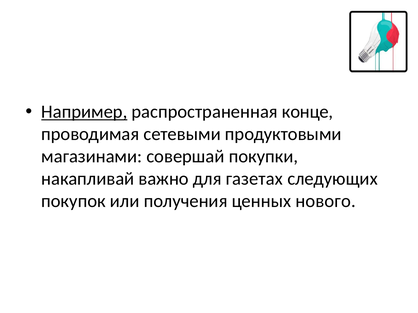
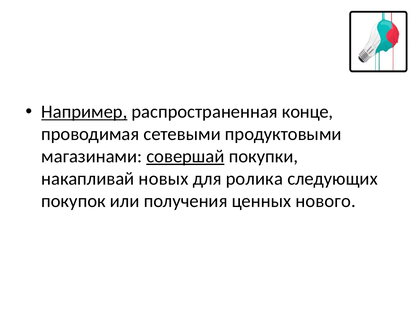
совершай underline: none -> present (185, 157)
важно: важно -> новых (164, 179)
газетах: газетах -> ролика (254, 179)
